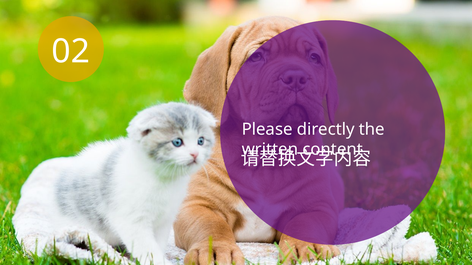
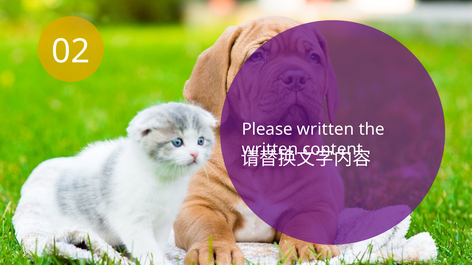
Please directly: directly -> written (326, 129)
